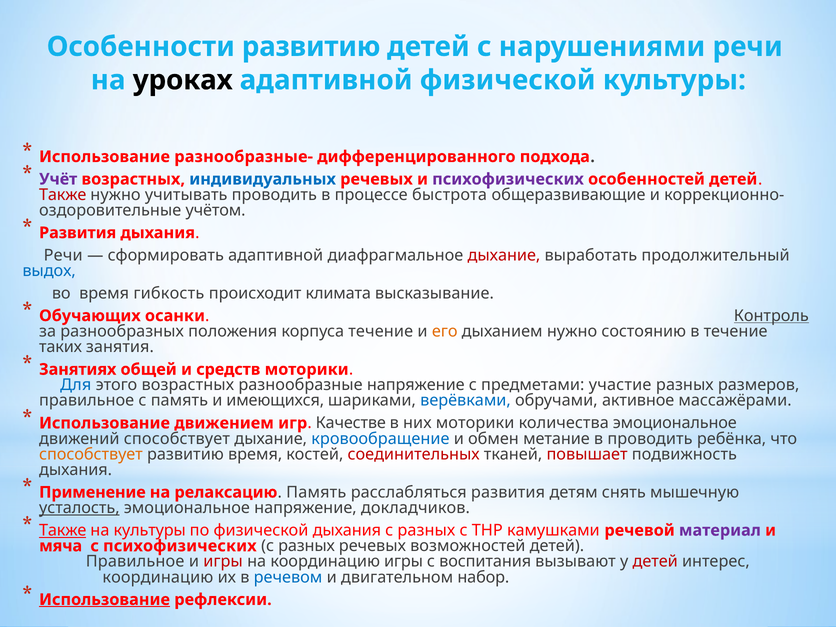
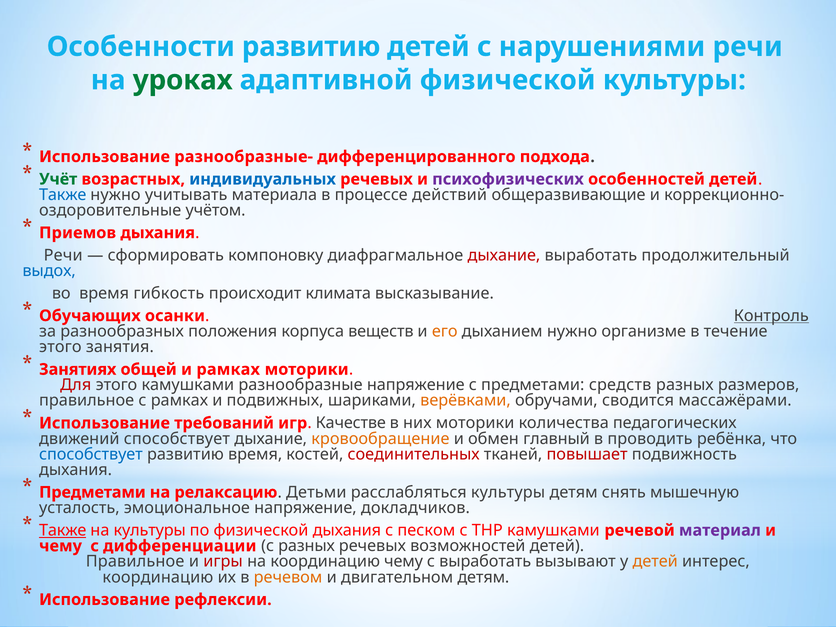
уроках colour: black -> green (183, 80)
Учёт colour: purple -> green (58, 179)
Также colour: red -> blue (63, 195)
учитывать проводить: проводить -> материала (274, 195)
быстрота: быстрота -> действий (450, 195)
Развития: Развития -> Приемов (78, 233)
сформировать адаптивной: адаптивной -> компоновку (276, 255)
корпуса течение: течение -> веществ (381, 331)
состоянию: состоянию -> организме (644, 331)
таких: таких -> этого (60, 347)
и средств: средств -> рамках (228, 369)
Для colour: blue -> red (76, 385)
этого возрастных: возрастных -> камушками (188, 385)
участие: участие -> средств (620, 385)
с память: память -> рамках (179, 401)
имеющихся: имеющихся -> подвижных (275, 401)
верёвками colour: blue -> orange (465, 401)
активное: активное -> сводится (638, 401)
движением: движением -> требований (224, 423)
количества эмоциональное: эмоциональное -> педагогических (675, 423)
кровообращение colour: blue -> orange (380, 439)
метание: метание -> главный (557, 439)
способствует colour: orange -> blue (91, 454)
Применение: Применение -> Предметами (92, 492)
релаксацию Память: Память -> Детьми (316, 492)
расслабляться развития: развития -> культуры (508, 492)
усталость underline: present -> none (79, 508)
разных: разных -> песком (426, 530)
мяча: мяча -> чему (61, 546)
с психофизических: психофизических -> дифференциации (180, 546)
координацию игры: игры -> чему (404, 562)
с воспитания: воспитания -> выработать (485, 562)
детей colour: red -> orange (655, 562)
речевом colour: blue -> orange (288, 577)
двигательном набор: набор -> детям (483, 577)
Использование underline: present -> none (105, 600)
